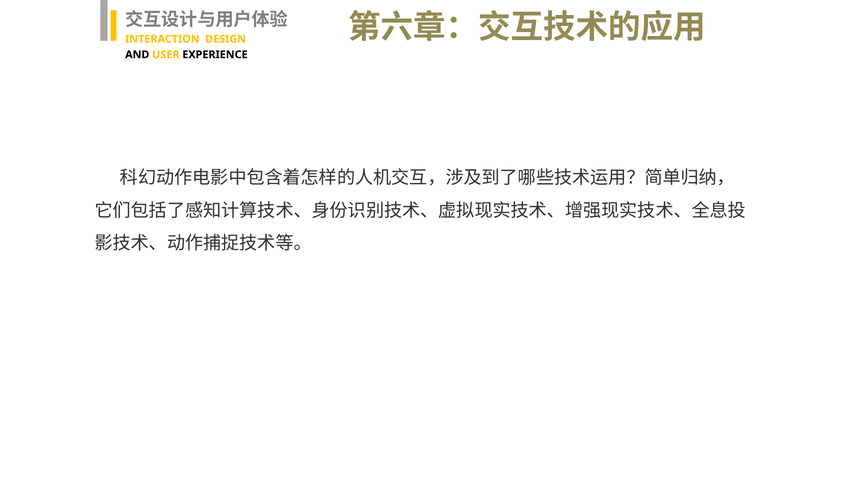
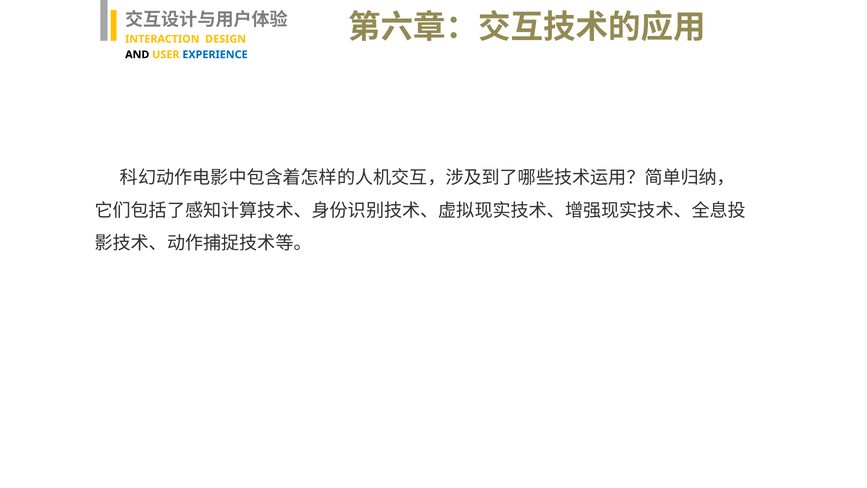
EXPERIENCE colour: black -> blue (215, 55)
